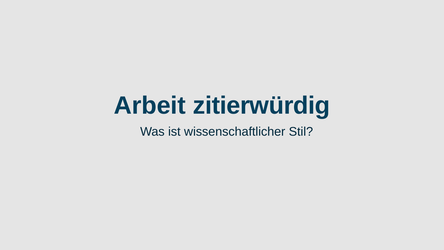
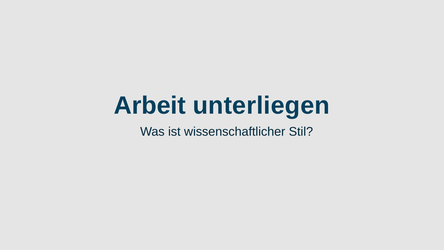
zitierwürdig: zitierwürdig -> unterliegen (261, 105)
